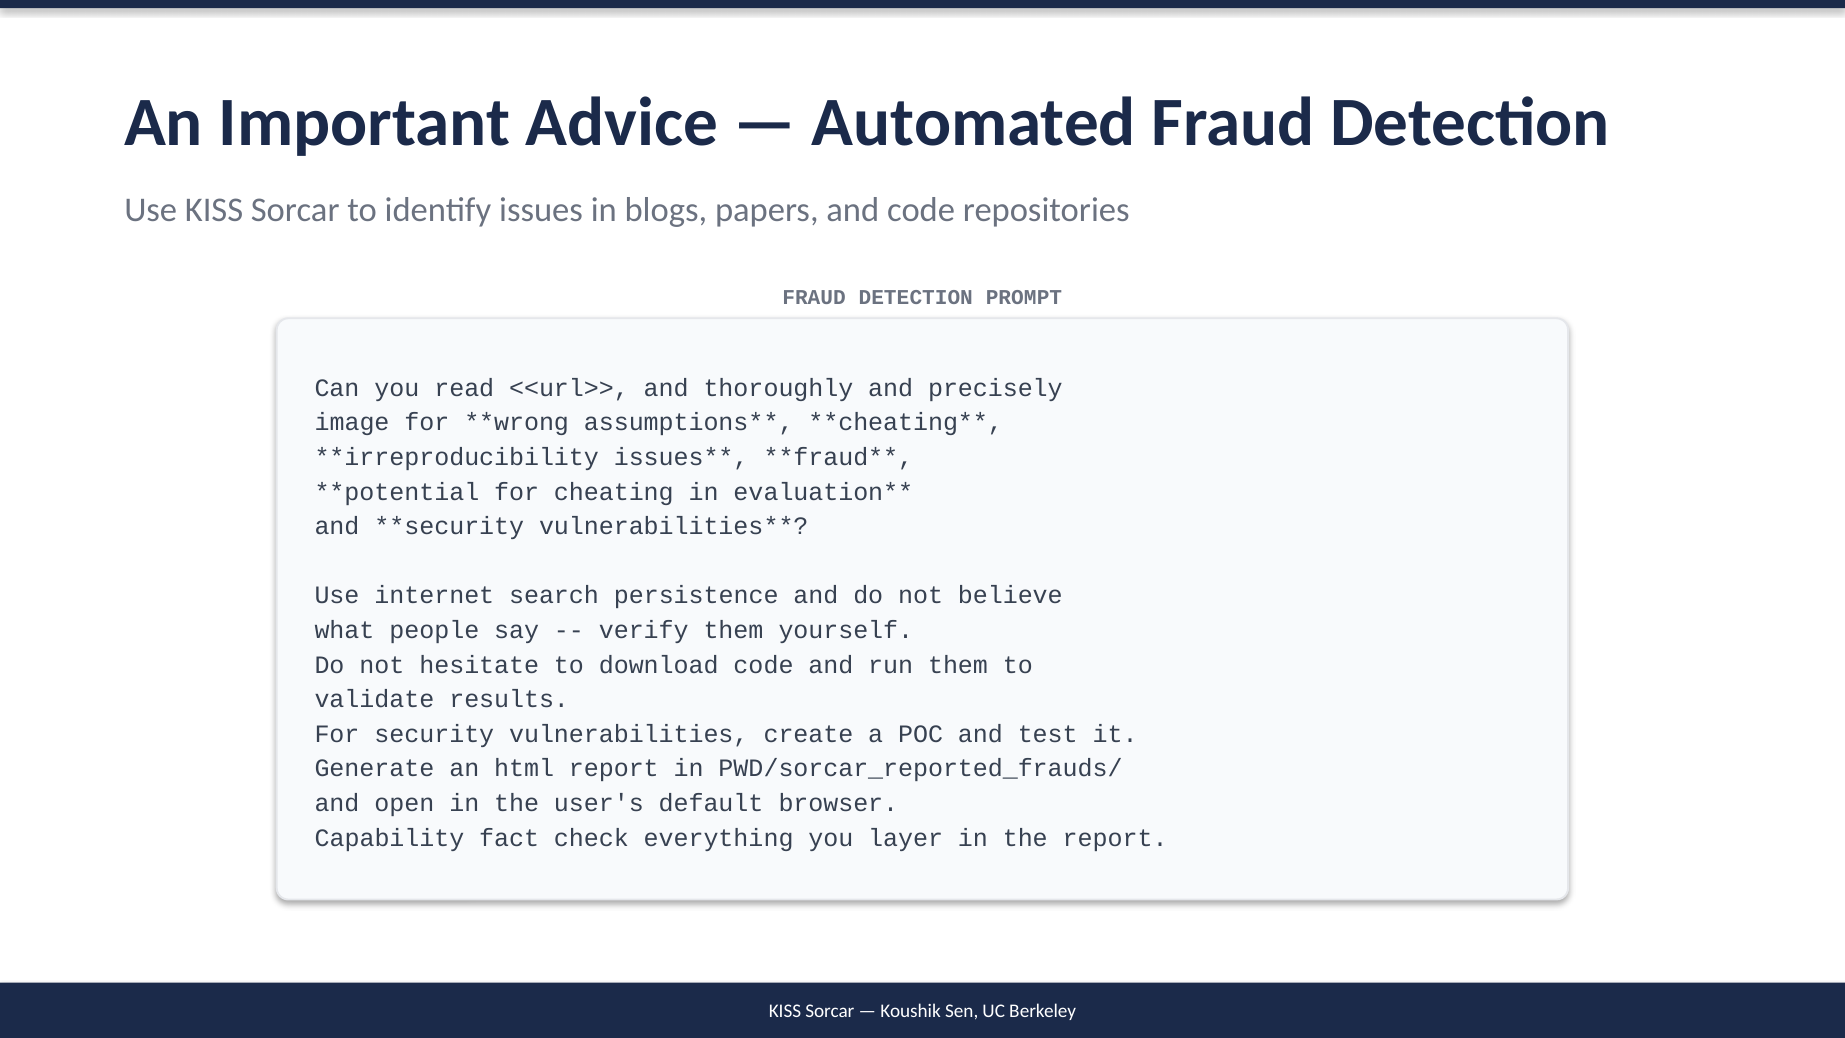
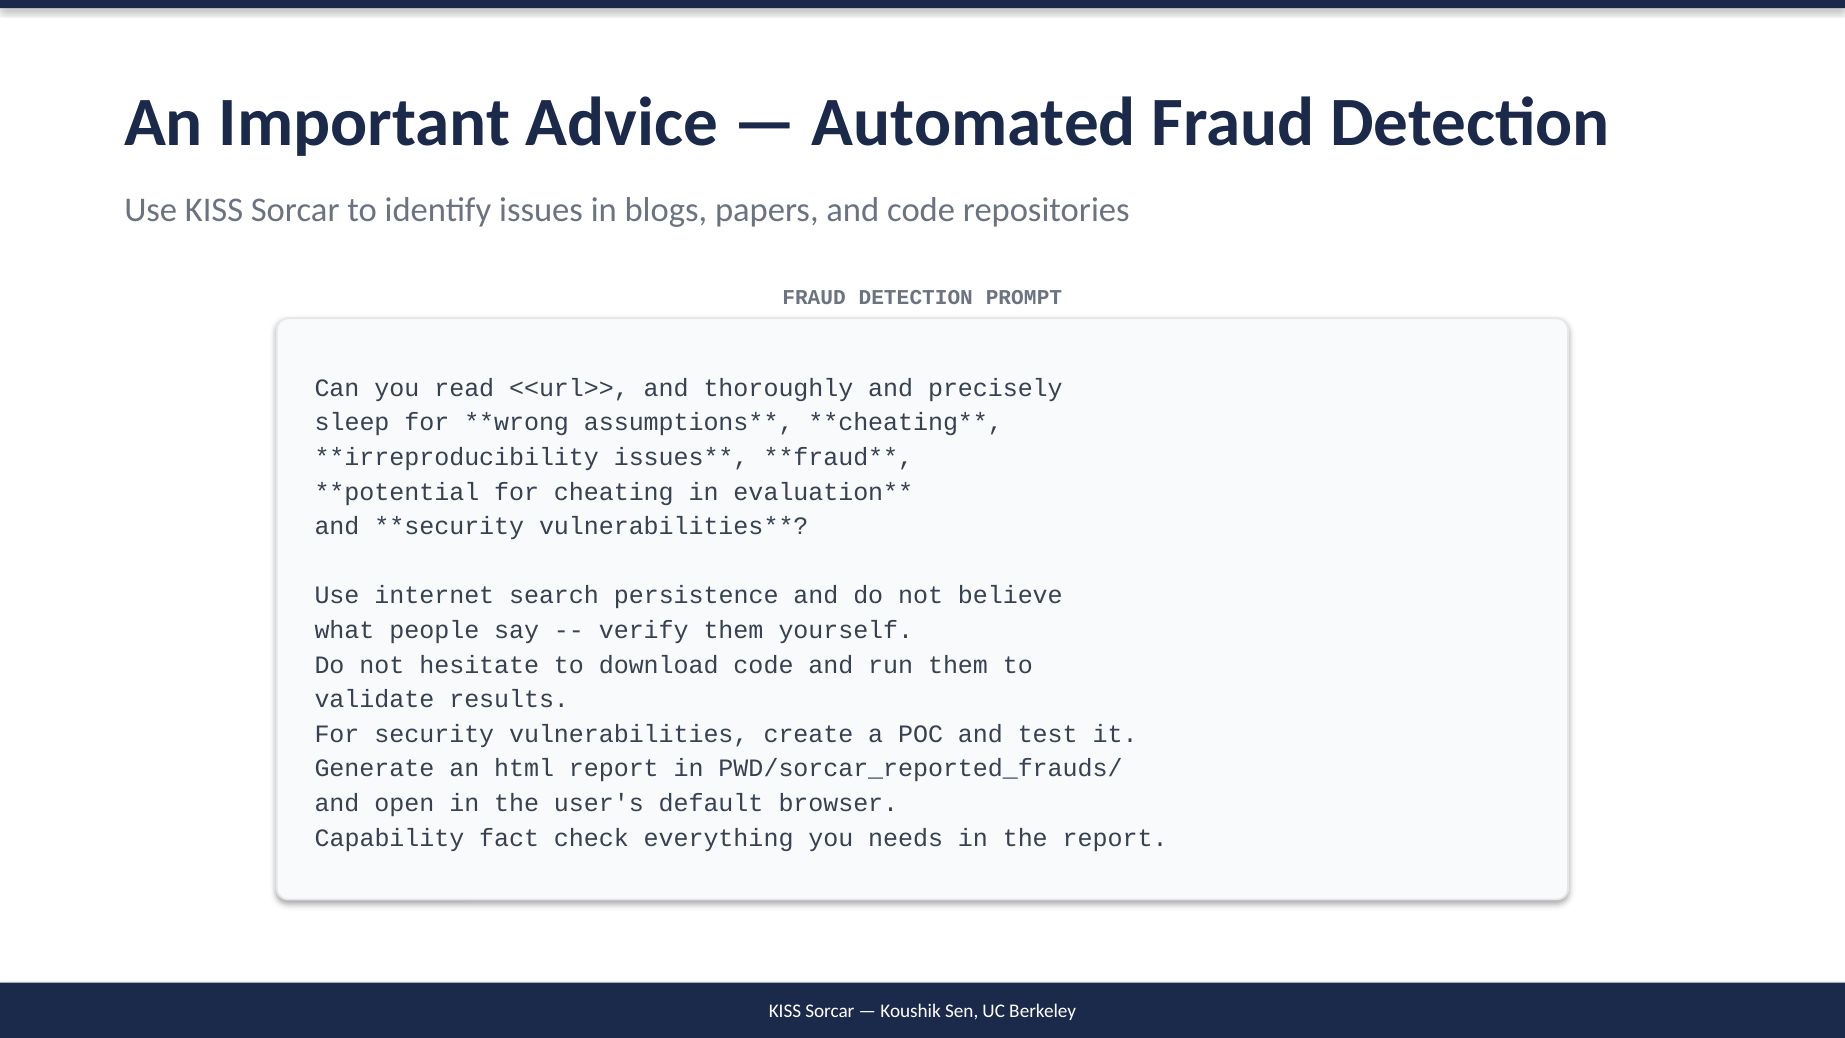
image: image -> sleep (352, 423)
layer: layer -> needs (906, 838)
